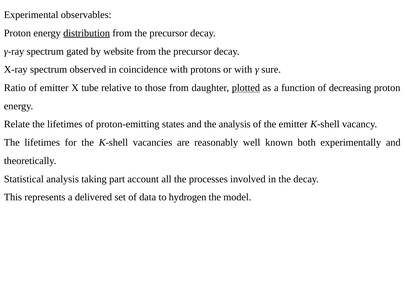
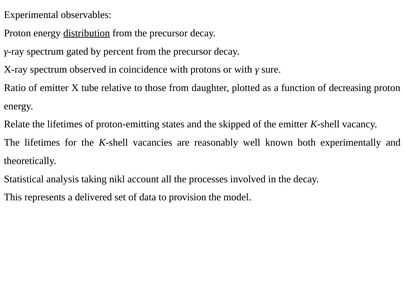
website: website -> percent (119, 51)
plotted underline: present -> none (246, 88)
the analysis: analysis -> skipped (235, 124)
part: part -> nikl (117, 179)
hydrogen: hydrogen -> provision (188, 197)
